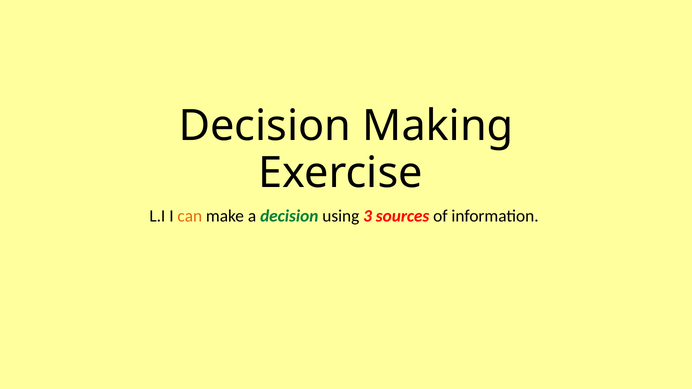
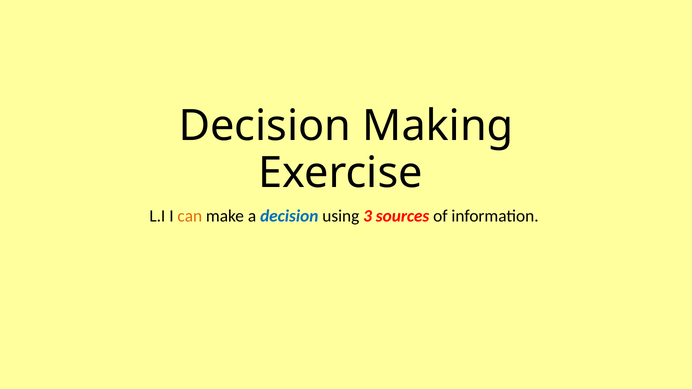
decision colour: green -> blue (289, 216)
